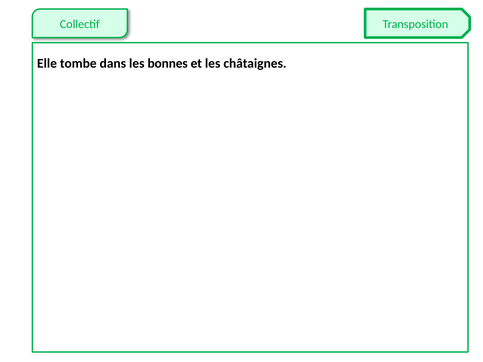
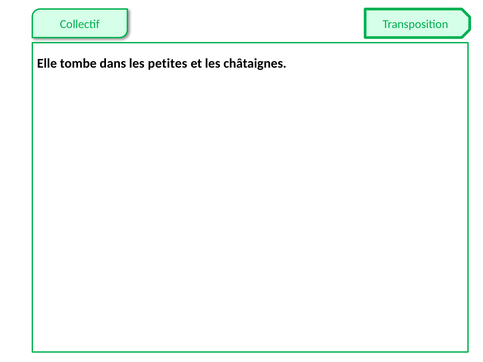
bonnes: bonnes -> petites (167, 64)
